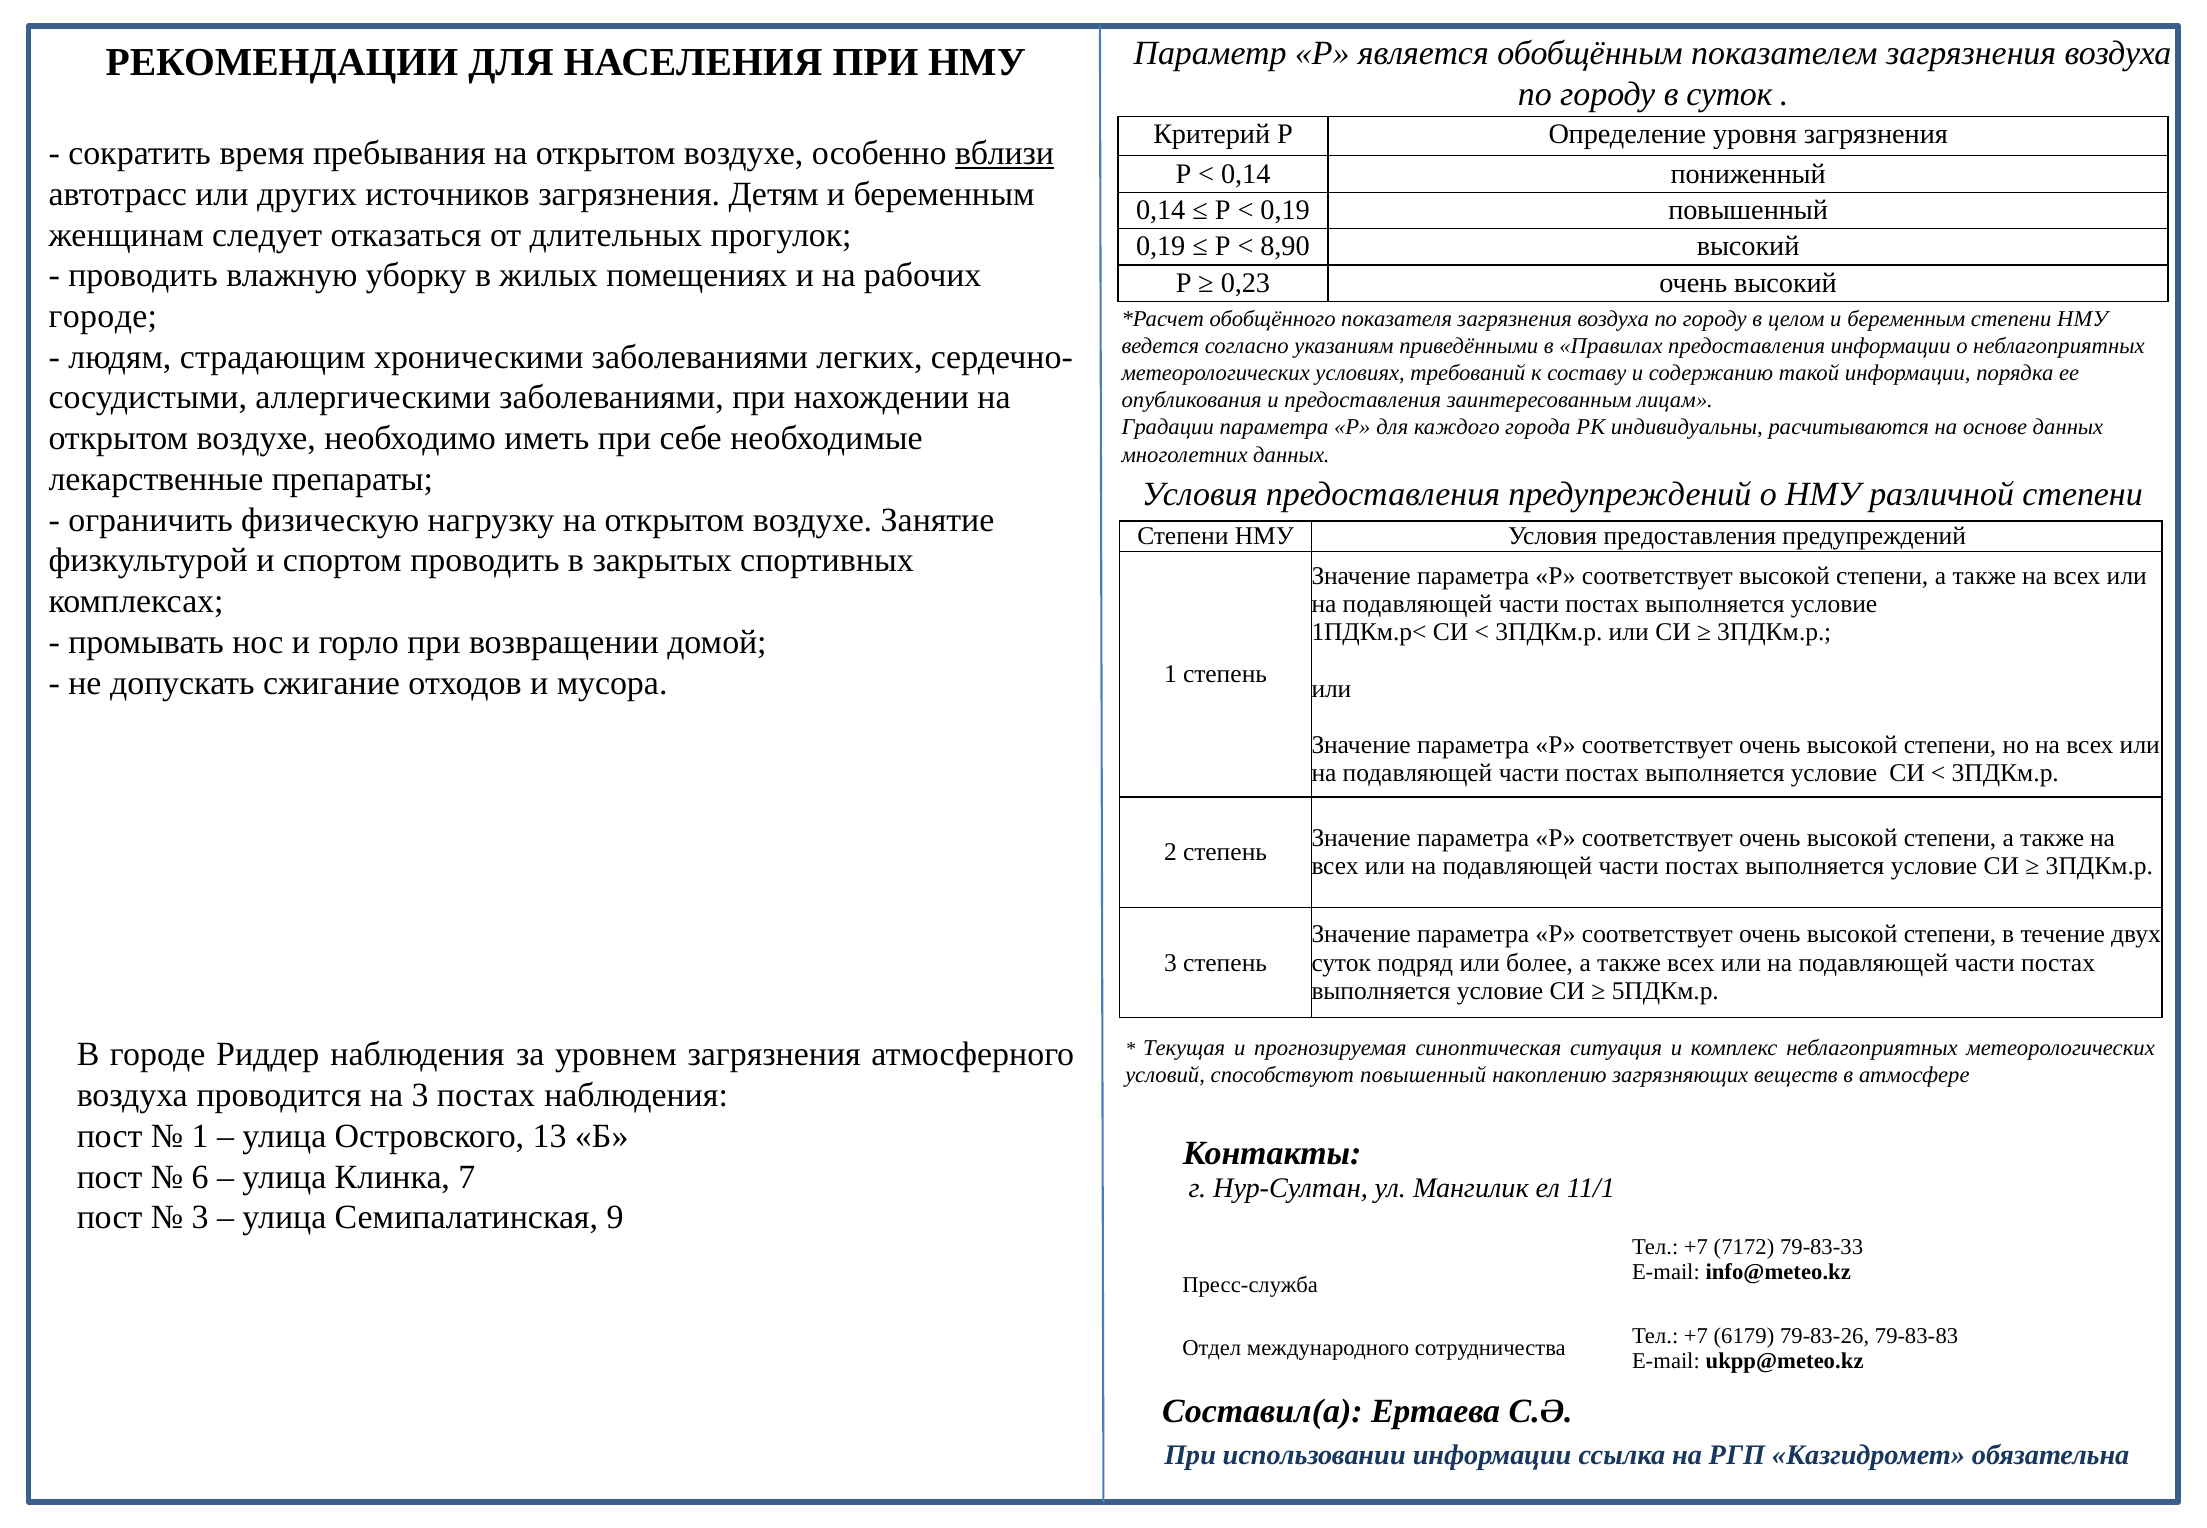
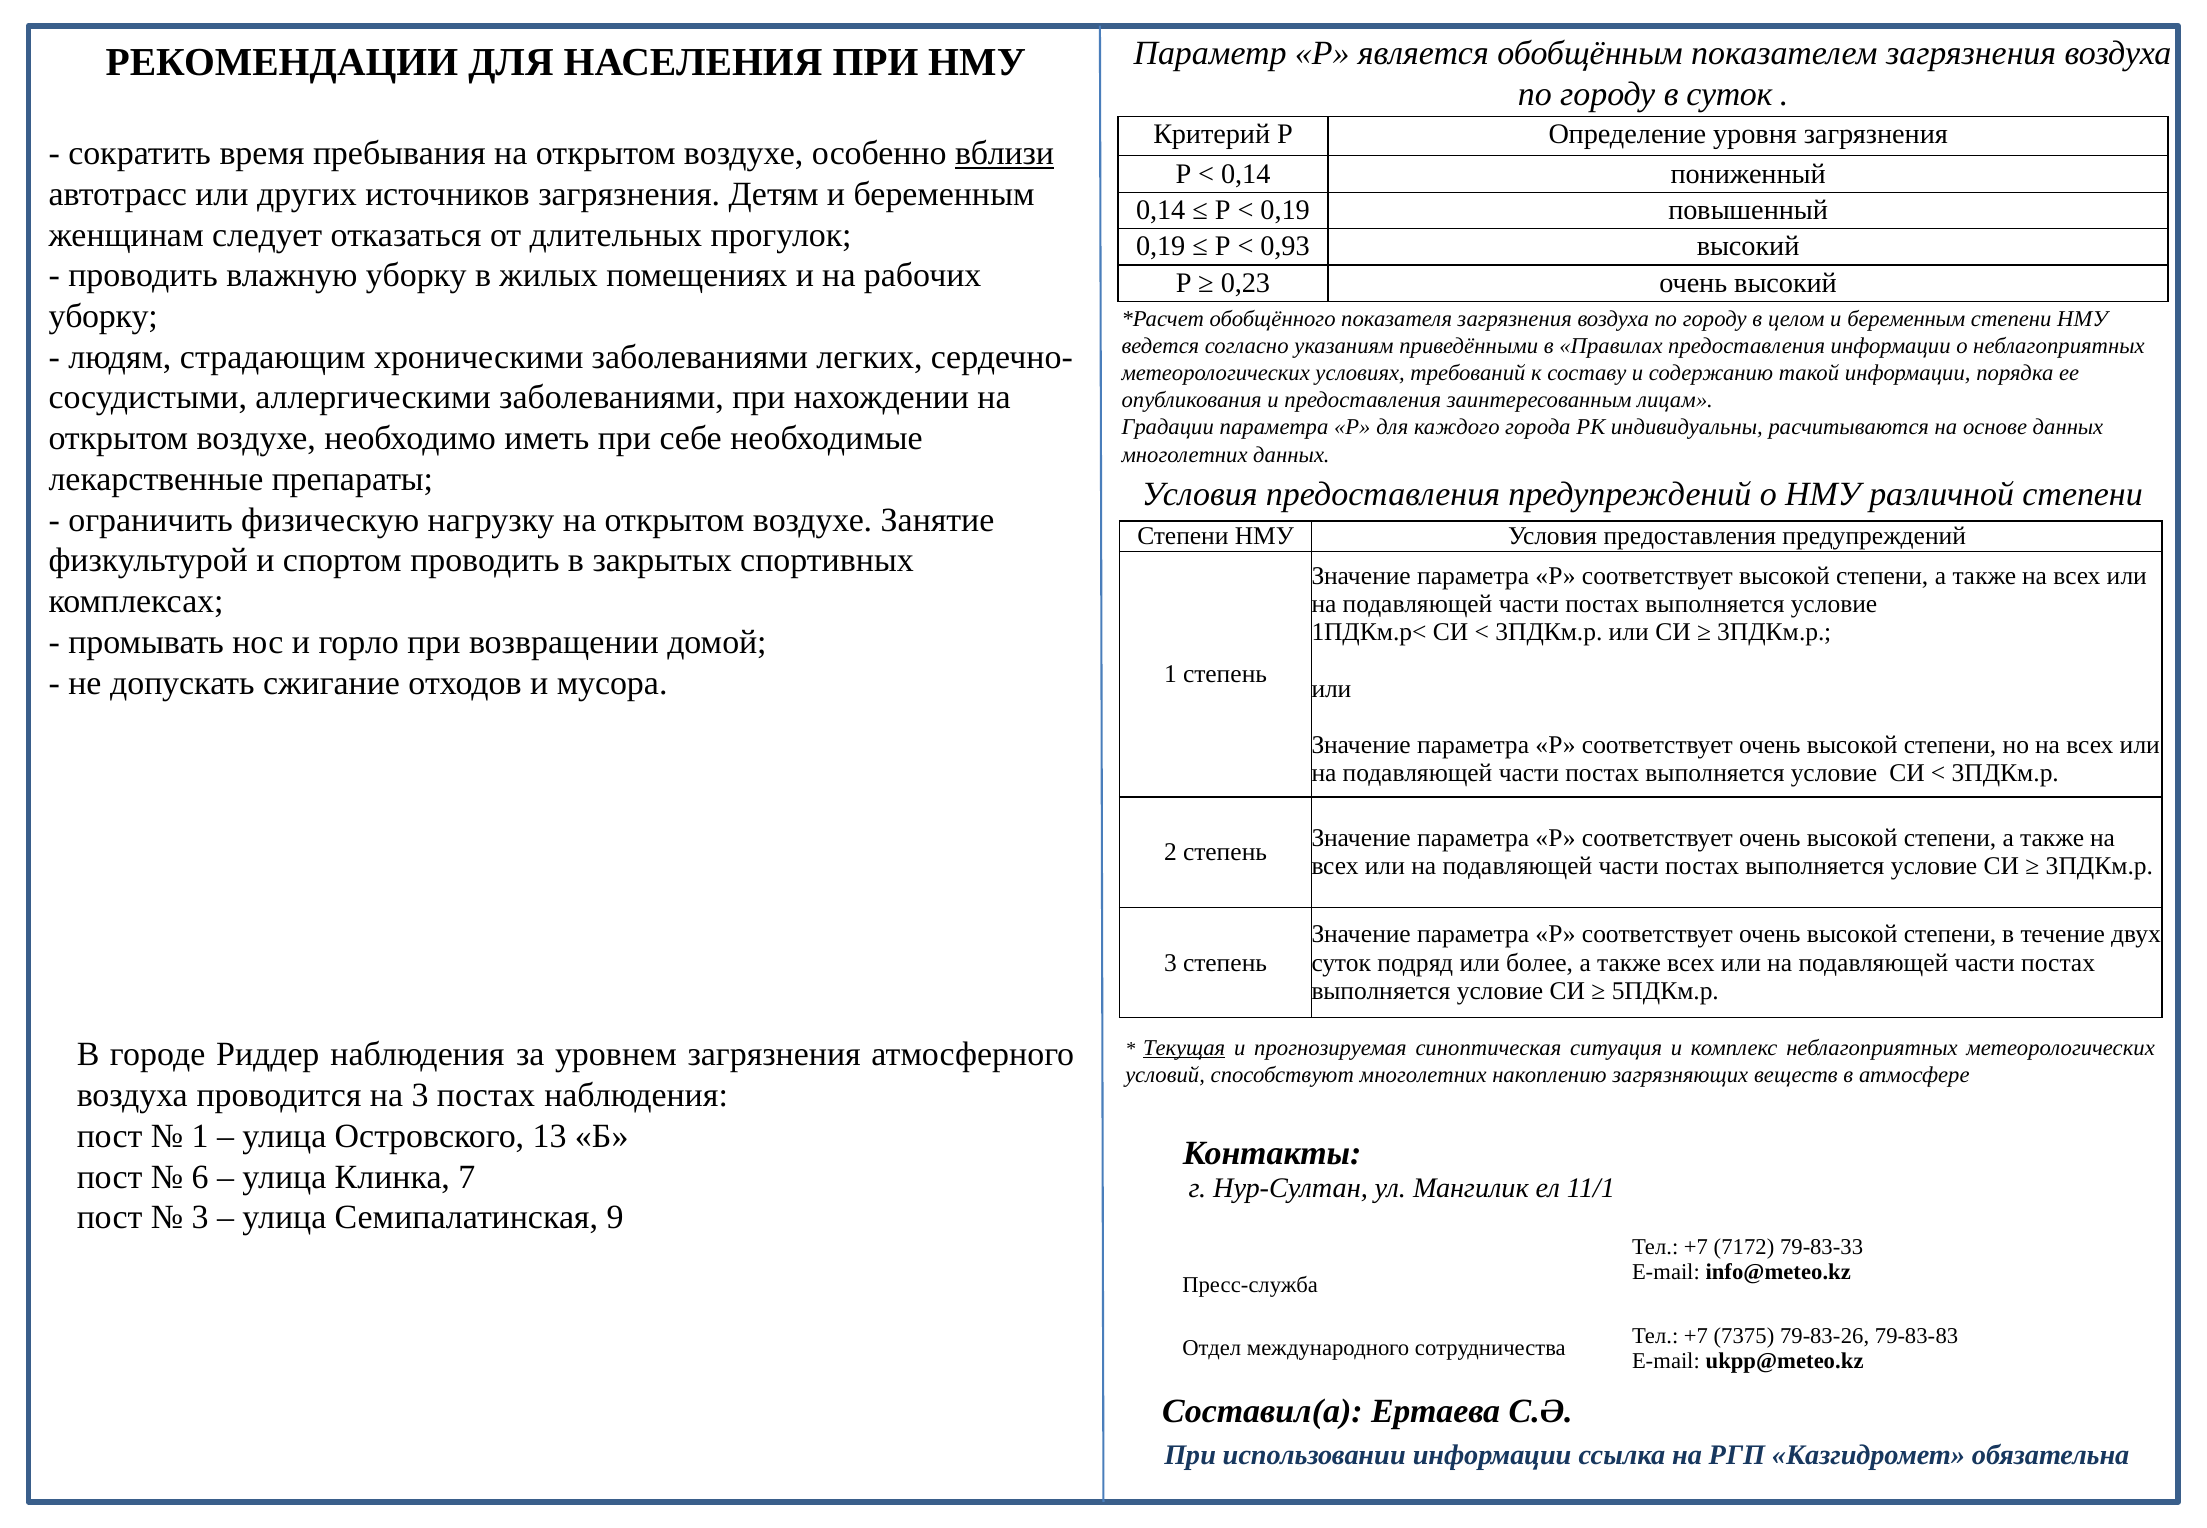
8,90: 8,90 -> 0,93 (1285, 247)
городе: городе -> уборку (103, 316)
Текущая underline: none -> present (1184, 1048)
способствуют повышенный: повышенный -> многолетних (1423, 1075)
6179: 6179 -> 7375 (1744, 1336)
